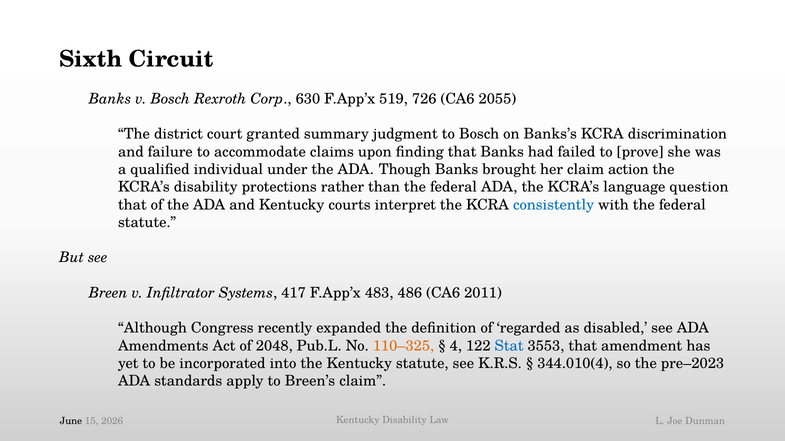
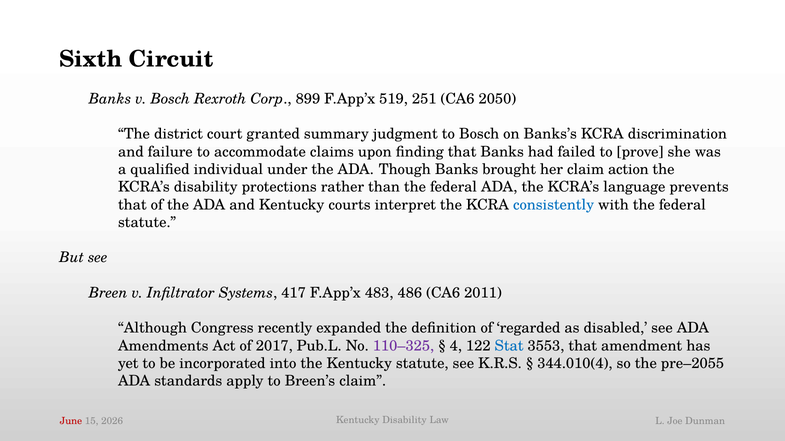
630: 630 -> 899 (308, 99)
726: 726 -> 251 (424, 99)
2055: 2055 -> 2050 (497, 99)
question: question -> prevents (699, 187)
2048: 2048 -> 2017 (274, 346)
110–325 colour: orange -> purple (403, 346)
pre–2023: pre–2023 -> pre–2055 (692, 364)
June colour: black -> red (71, 422)
